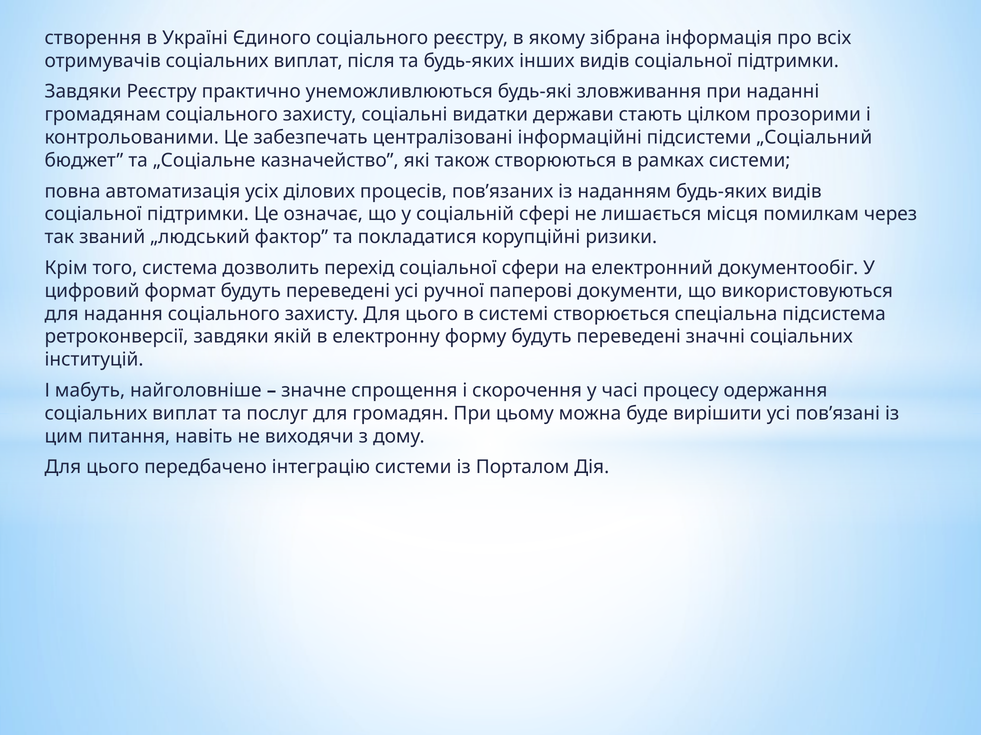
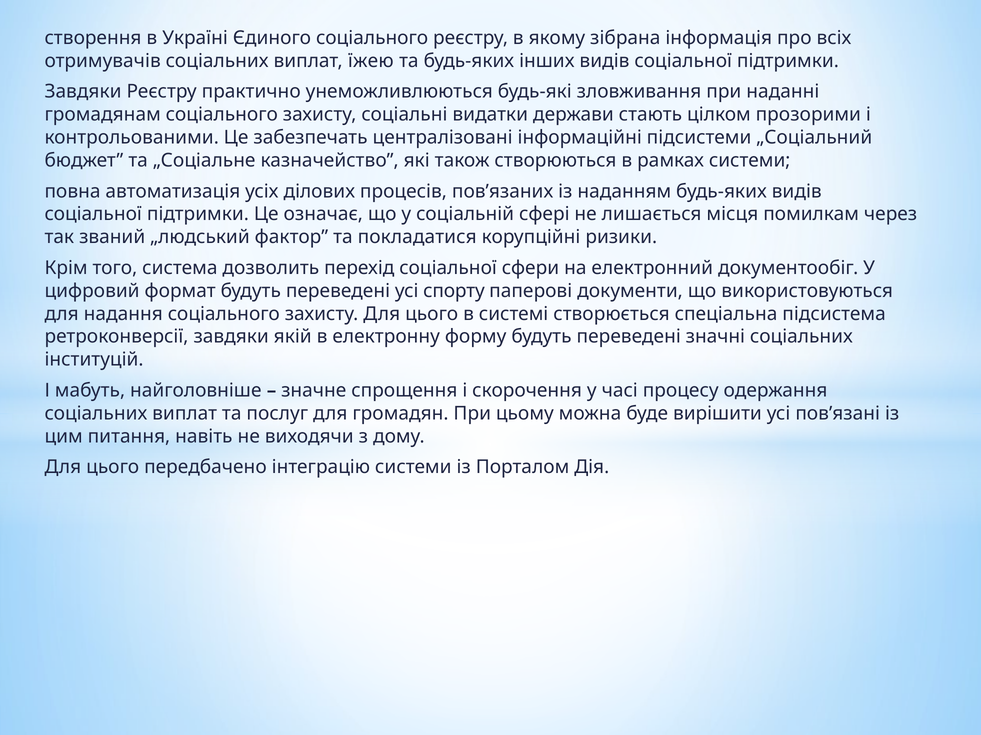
після: після -> їжею (371, 61)
ручної: ручної -> спорту (454, 291)
